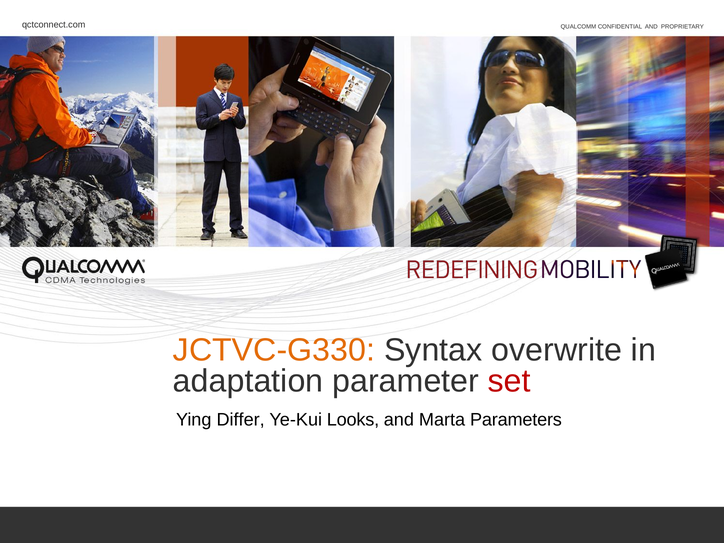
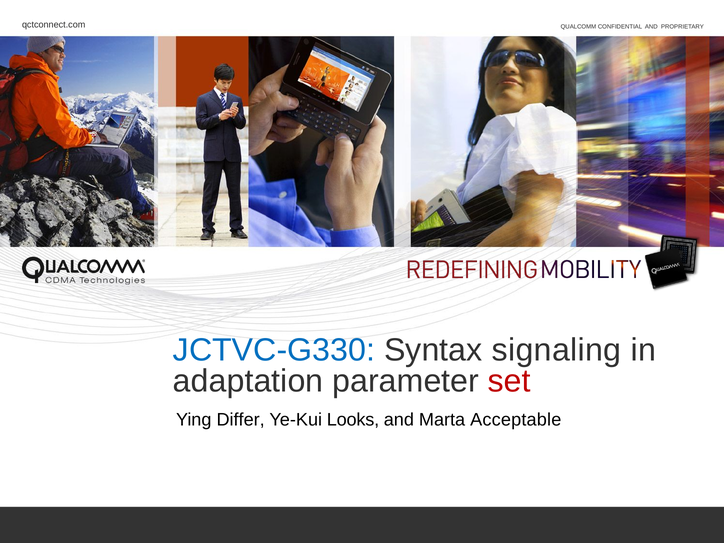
JCTVC-G330 colour: orange -> blue (274, 350)
overwrite: overwrite -> signaling (557, 350)
Parameters: Parameters -> Acceptable (516, 420)
